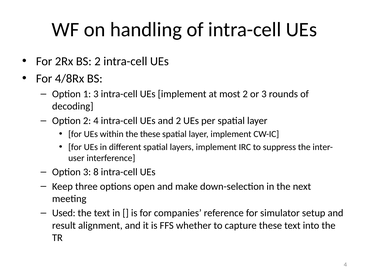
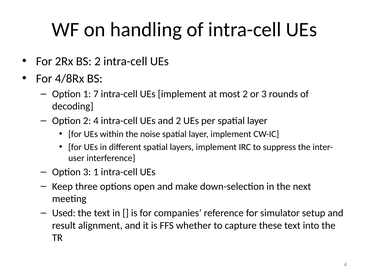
1 3: 3 -> 7 (96, 94)
the these: these -> noise (150, 134)
3 8: 8 -> 1 (96, 172)
